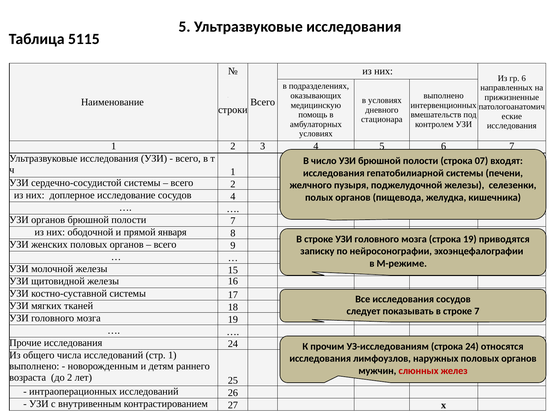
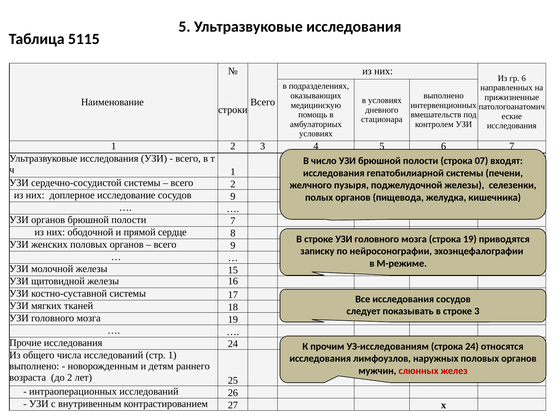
сосудов 4: 4 -> 9 (233, 196)
января: января -> сердце (172, 232)
строке 7: 7 -> 3 (477, 311)
